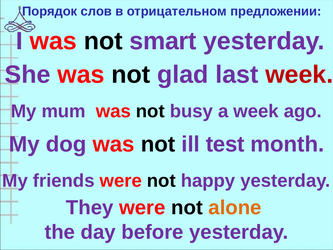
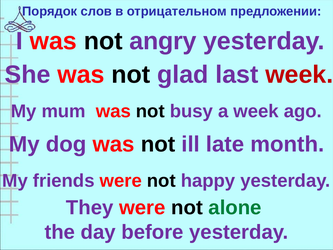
smart: smart -> angry (163, 41)
test: test -> late (225, 144)
alone colour: orange -> green (235, 208)
